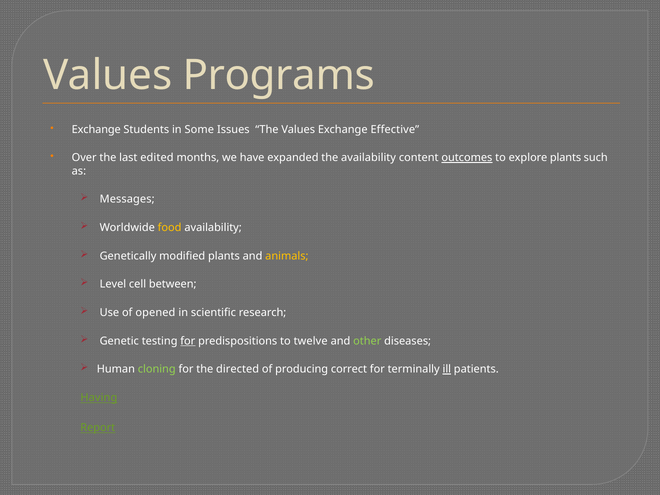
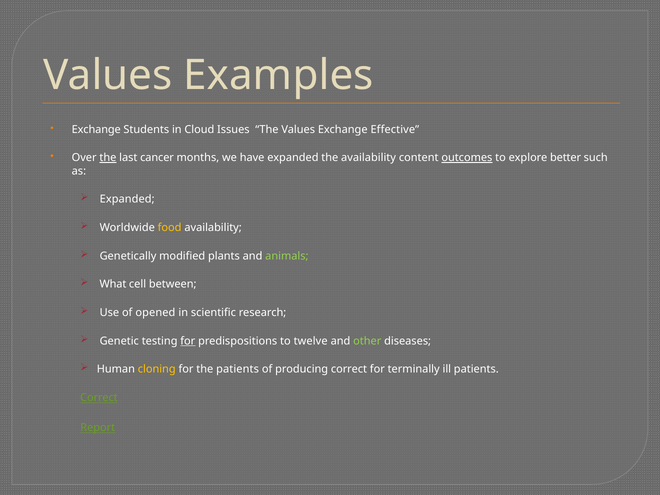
Programs: Programs -> Examples (278, 75)
Some: Some -> Cloud (199, 129)
the underline: none -> present (108, 158)
edited: edited -> cancer (157, 158)
explore plants: plants -> better (566, 158)
Messages: Messages -> Expanded (127, 199)
animals colour: yellow -> light green (287, 256)
Level: Level -> What (113, 284)
cloning colour: light green -> yellow (157, 369)
the directed: directed -> patients (238, 369)
ill underline: present -> none (447, 369)
Having: Having -> Correct (99, 398)
